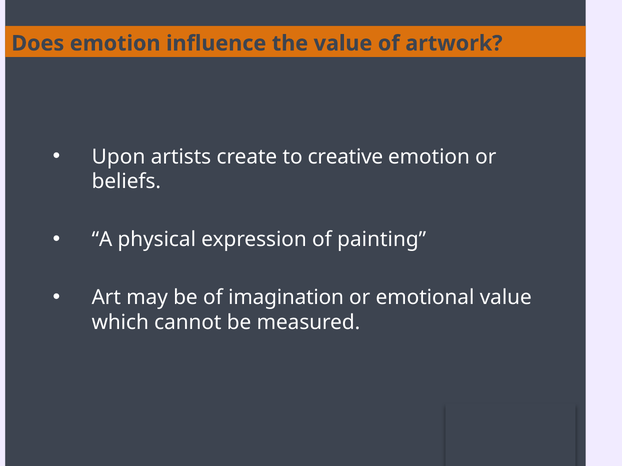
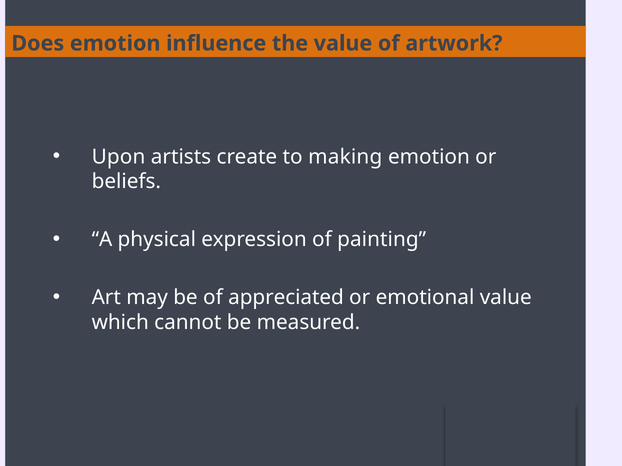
creative: creative -> making (345, 157)
imagination: imagination -> appreciated (286, 298)
